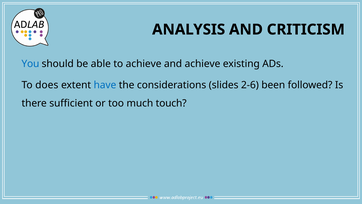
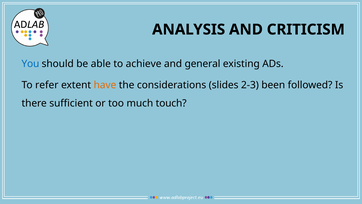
and achieve: achieve -> general (203, 64)
does: does -> refer (47, 85)
have colour: blue -> orange (105, 85)
2-6: 2-6 -> 2-3 (250, 85)
